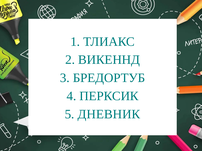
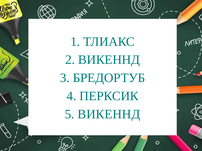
5 ДНЕВНИК: ДНЕВНИК -> ВИКЕННД (109, 114)
